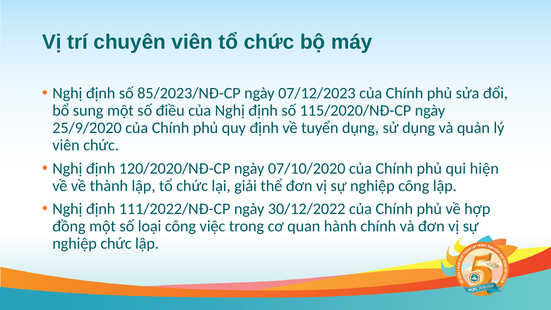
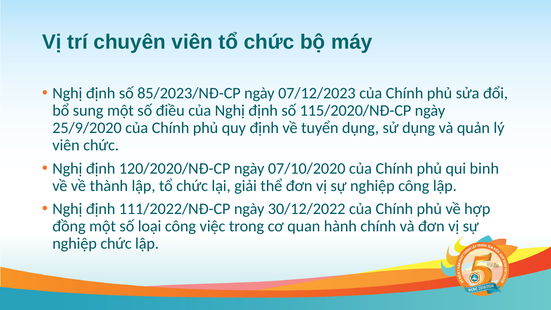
hiện: hiện -> binh (484, 168)
